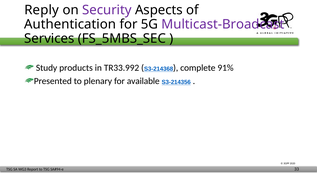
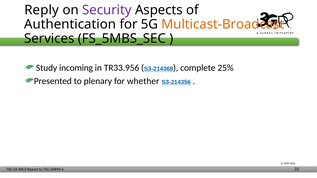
Multicast-Broadcast colour: purple -> orange (223, 24)
products: products -> incoming (76, 68)
TR33.992: TR33.992 -> TR33.956 (121, 68)
91%: 91% -> 25% (226, 68)
available: available -> whether (143, 81)
